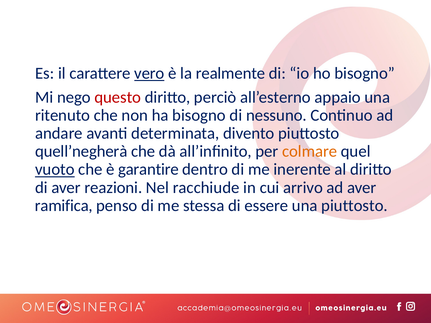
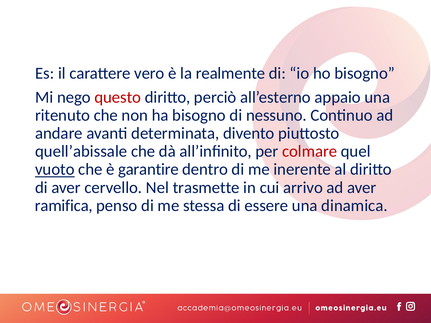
vero underline: present -> none (149, 73)
quell’negherà: quell’negherà -> quell’abissale (81, 152)
colmare colour: orange -> red (310, 152)
reazioni: reazioni -> cervello (113, 188)
racchiude: racchiude -> trasmette (206, 188)
una piuttosto: piuttosto -> dinamica (355, 206)
